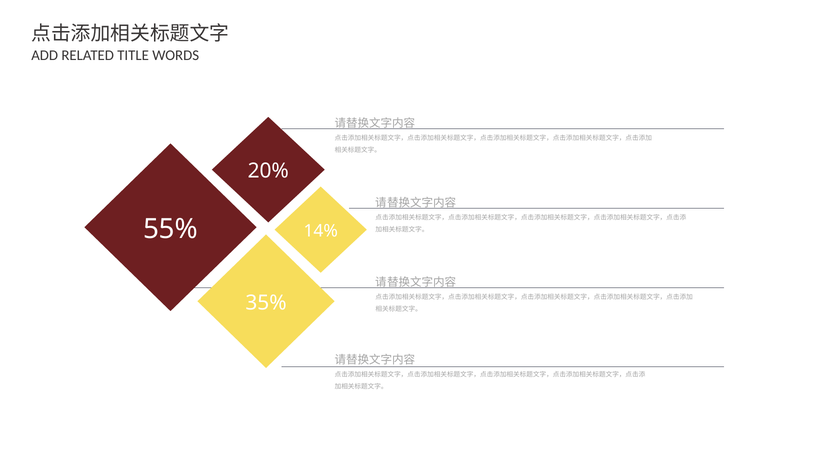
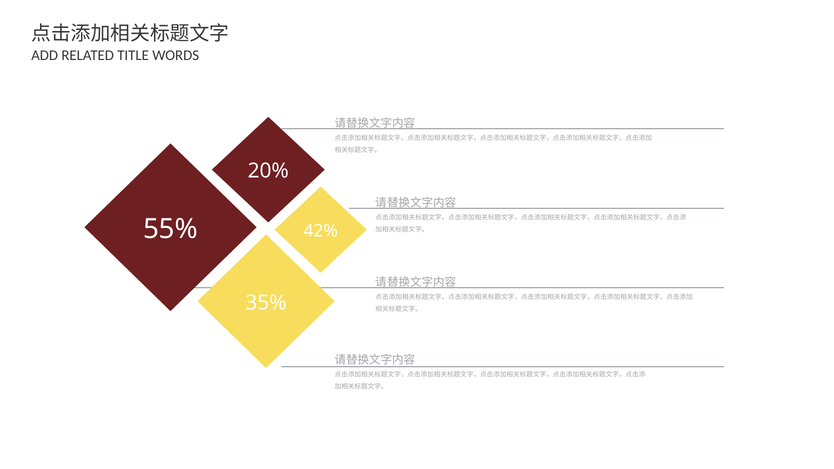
14%: 14% -> 42% (321, 231)
